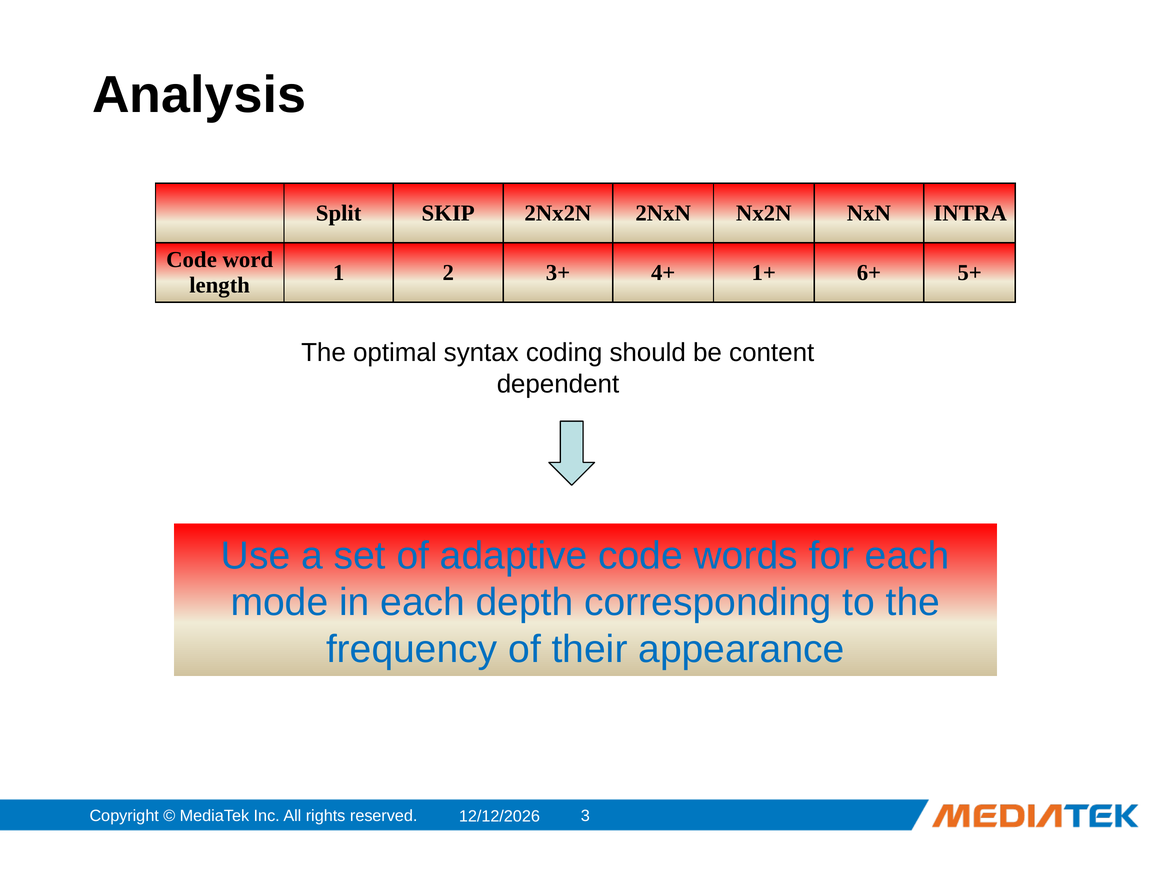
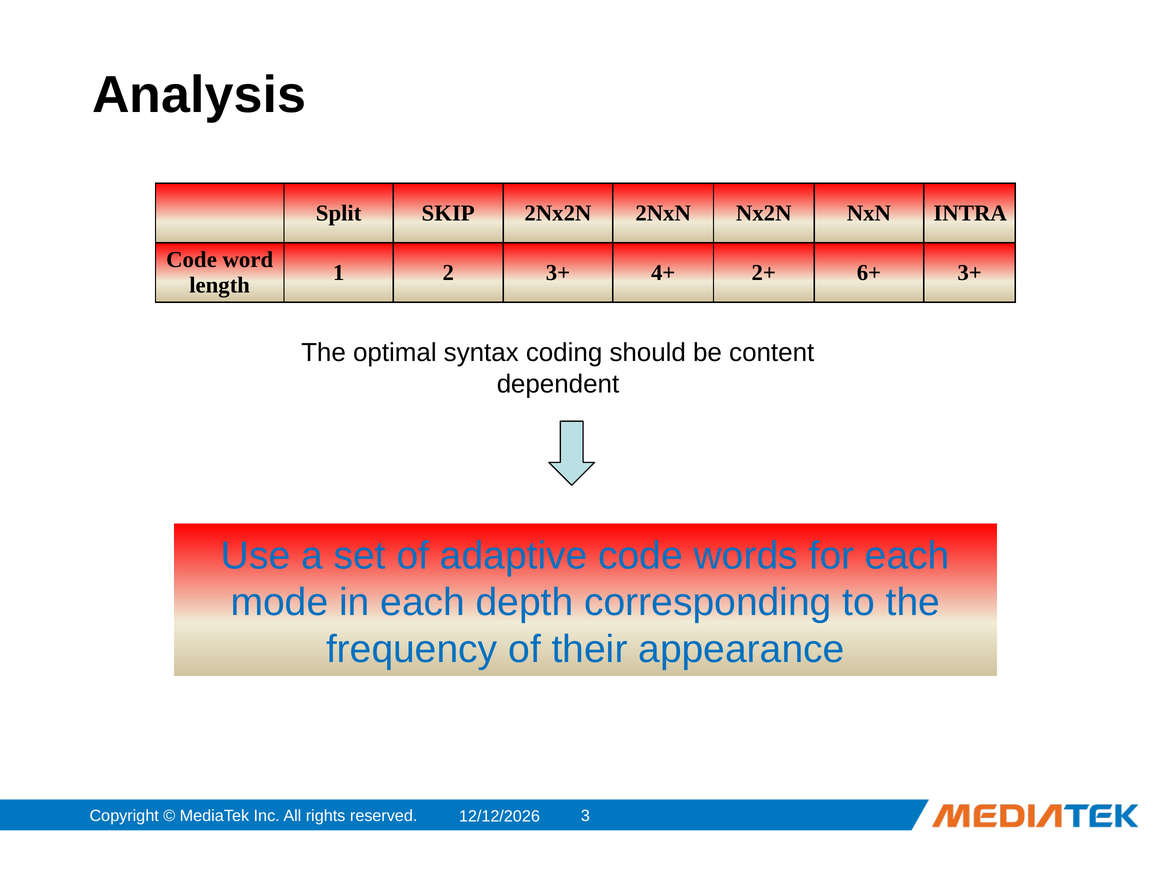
1+: 1+ -> 2+ (764, 272)
6+ 5+: 5+ -> 3+ (970, 272)
